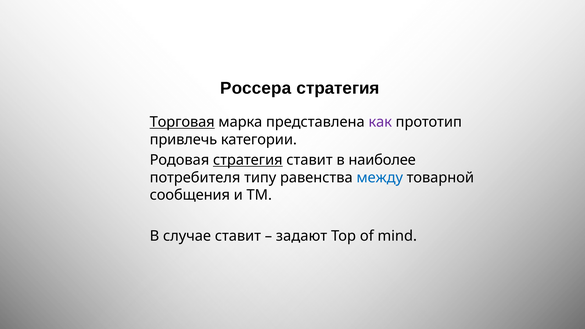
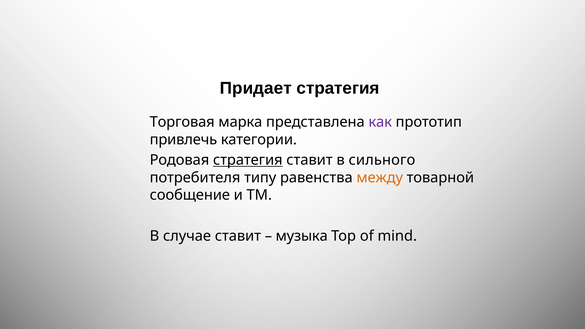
Россера: Россера -> Придает (256, 88)
Торговая underline: present -> none (182, 122)
наиболее: наиболее -> сильного (382, 160)
между colour: blue -> orange (380, 178)
сообщения: сообщения -> сообщение (190, 195)
задают: задают -> музыка (302, 236)
